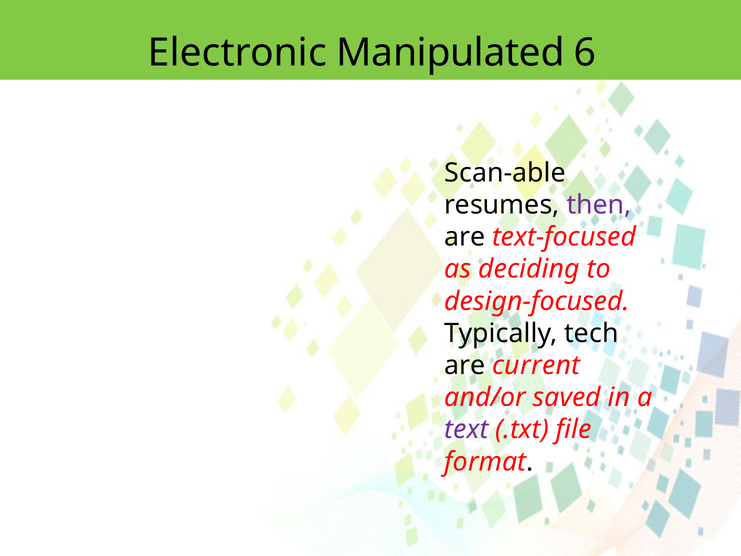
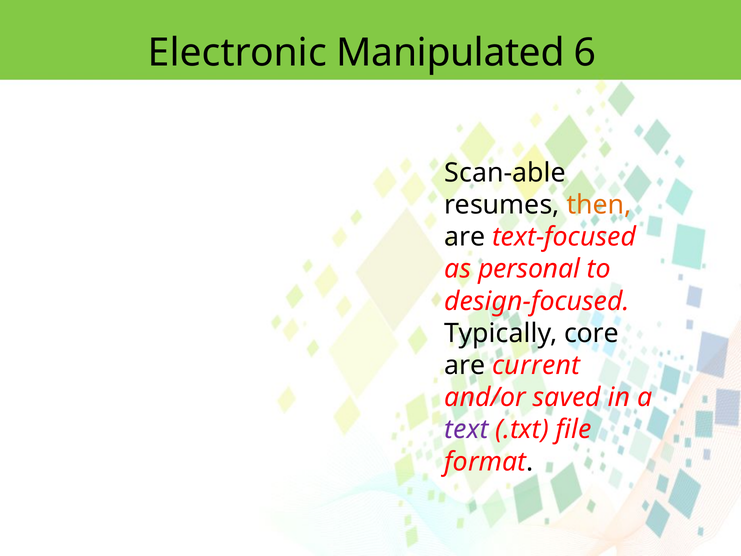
then colour: purple -> orange (599, 205)
deciding: deciding -> personal (529, 269)
tech: tech -> core (591, 333)
